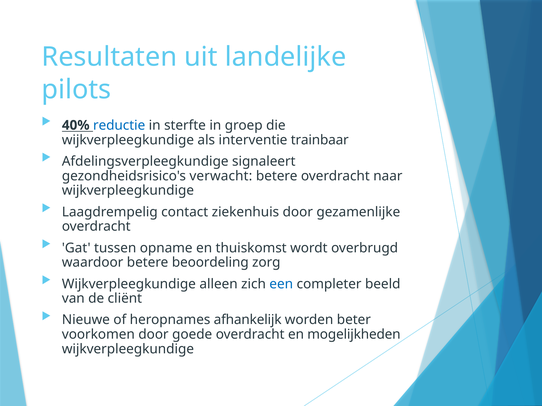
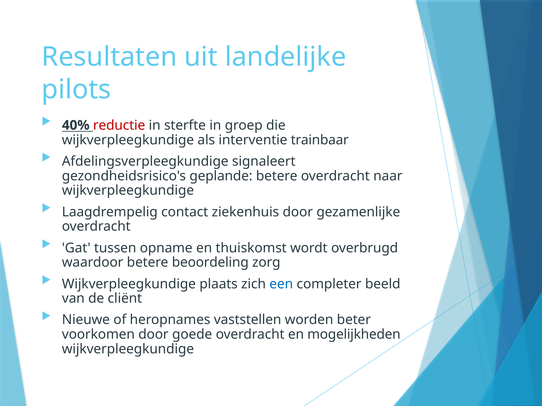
reductie colour: blue -> red (119, 125)
verwacht: verwacht -> geplande (221, 176)
alleen: alleen -> plaats (219, 284)
afhankelijk: afhankelijk -> vaststellen (248, 320)
